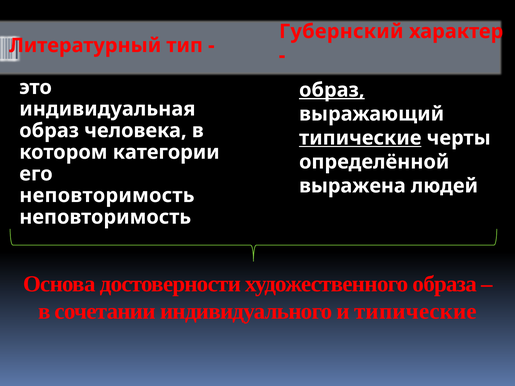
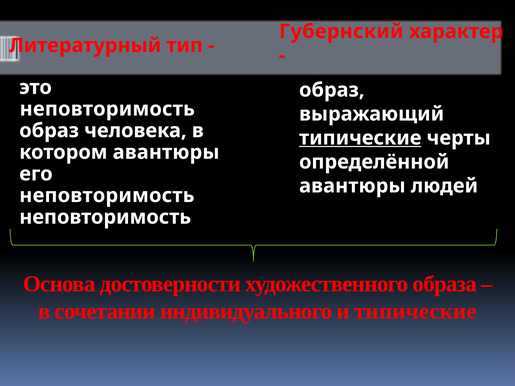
образ underline: present -> none (332, 90)
индивидуальная: индивидуальная -> неповторимость (107, 109)
котором категории: категории -> авантюры (166, 152)
выражена: выражена -> авантюры (352, 186)
